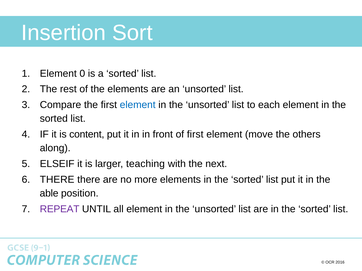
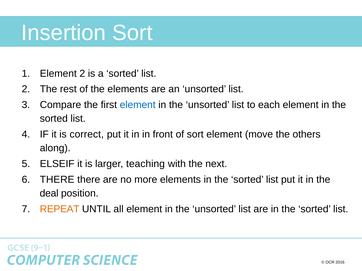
Element 0: 0 -> 2 (82, 74)
content: content -> correct (87, 135)
of first: first -> sort (195, 135)
able: able -> deal (49, 194)
REPEAT colour: purple -> orange (60, 209)
